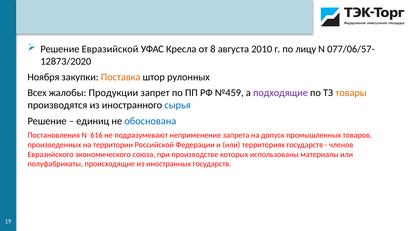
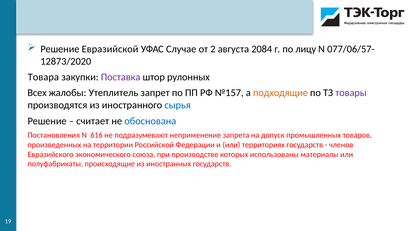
Кресла: Кресла -> Случае (181, 49)
8: 8 -> 2 (213, 49)
2010: 2010 -> 2084 (262, 49)
Ноября: Ноября -> Товара (43, 77)
Поставка colour: orange -> purple (121, 77)
Продукции: Продукции -> Утеплитель (113, 93)
№459: №459 -> №157 (229, 93)
подходящие colour: purple -> orange (280, 93)
товары colour: orange -> purple (351, 93)
единиц: единиц -> считает (93, 121)
